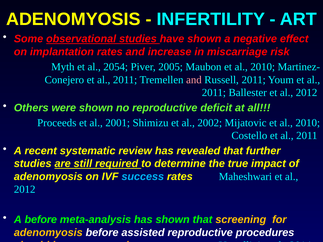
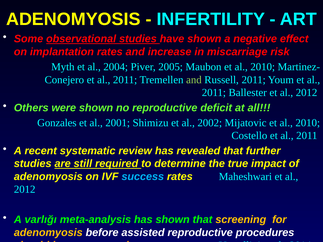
2054: 2054 -> 2004 (116, 67)
and colour: pink -> light green (194, 80)
Proceeds: Proceeds -> Gonzales (57, 123)
A before: before -> varlığı (41, 220)
